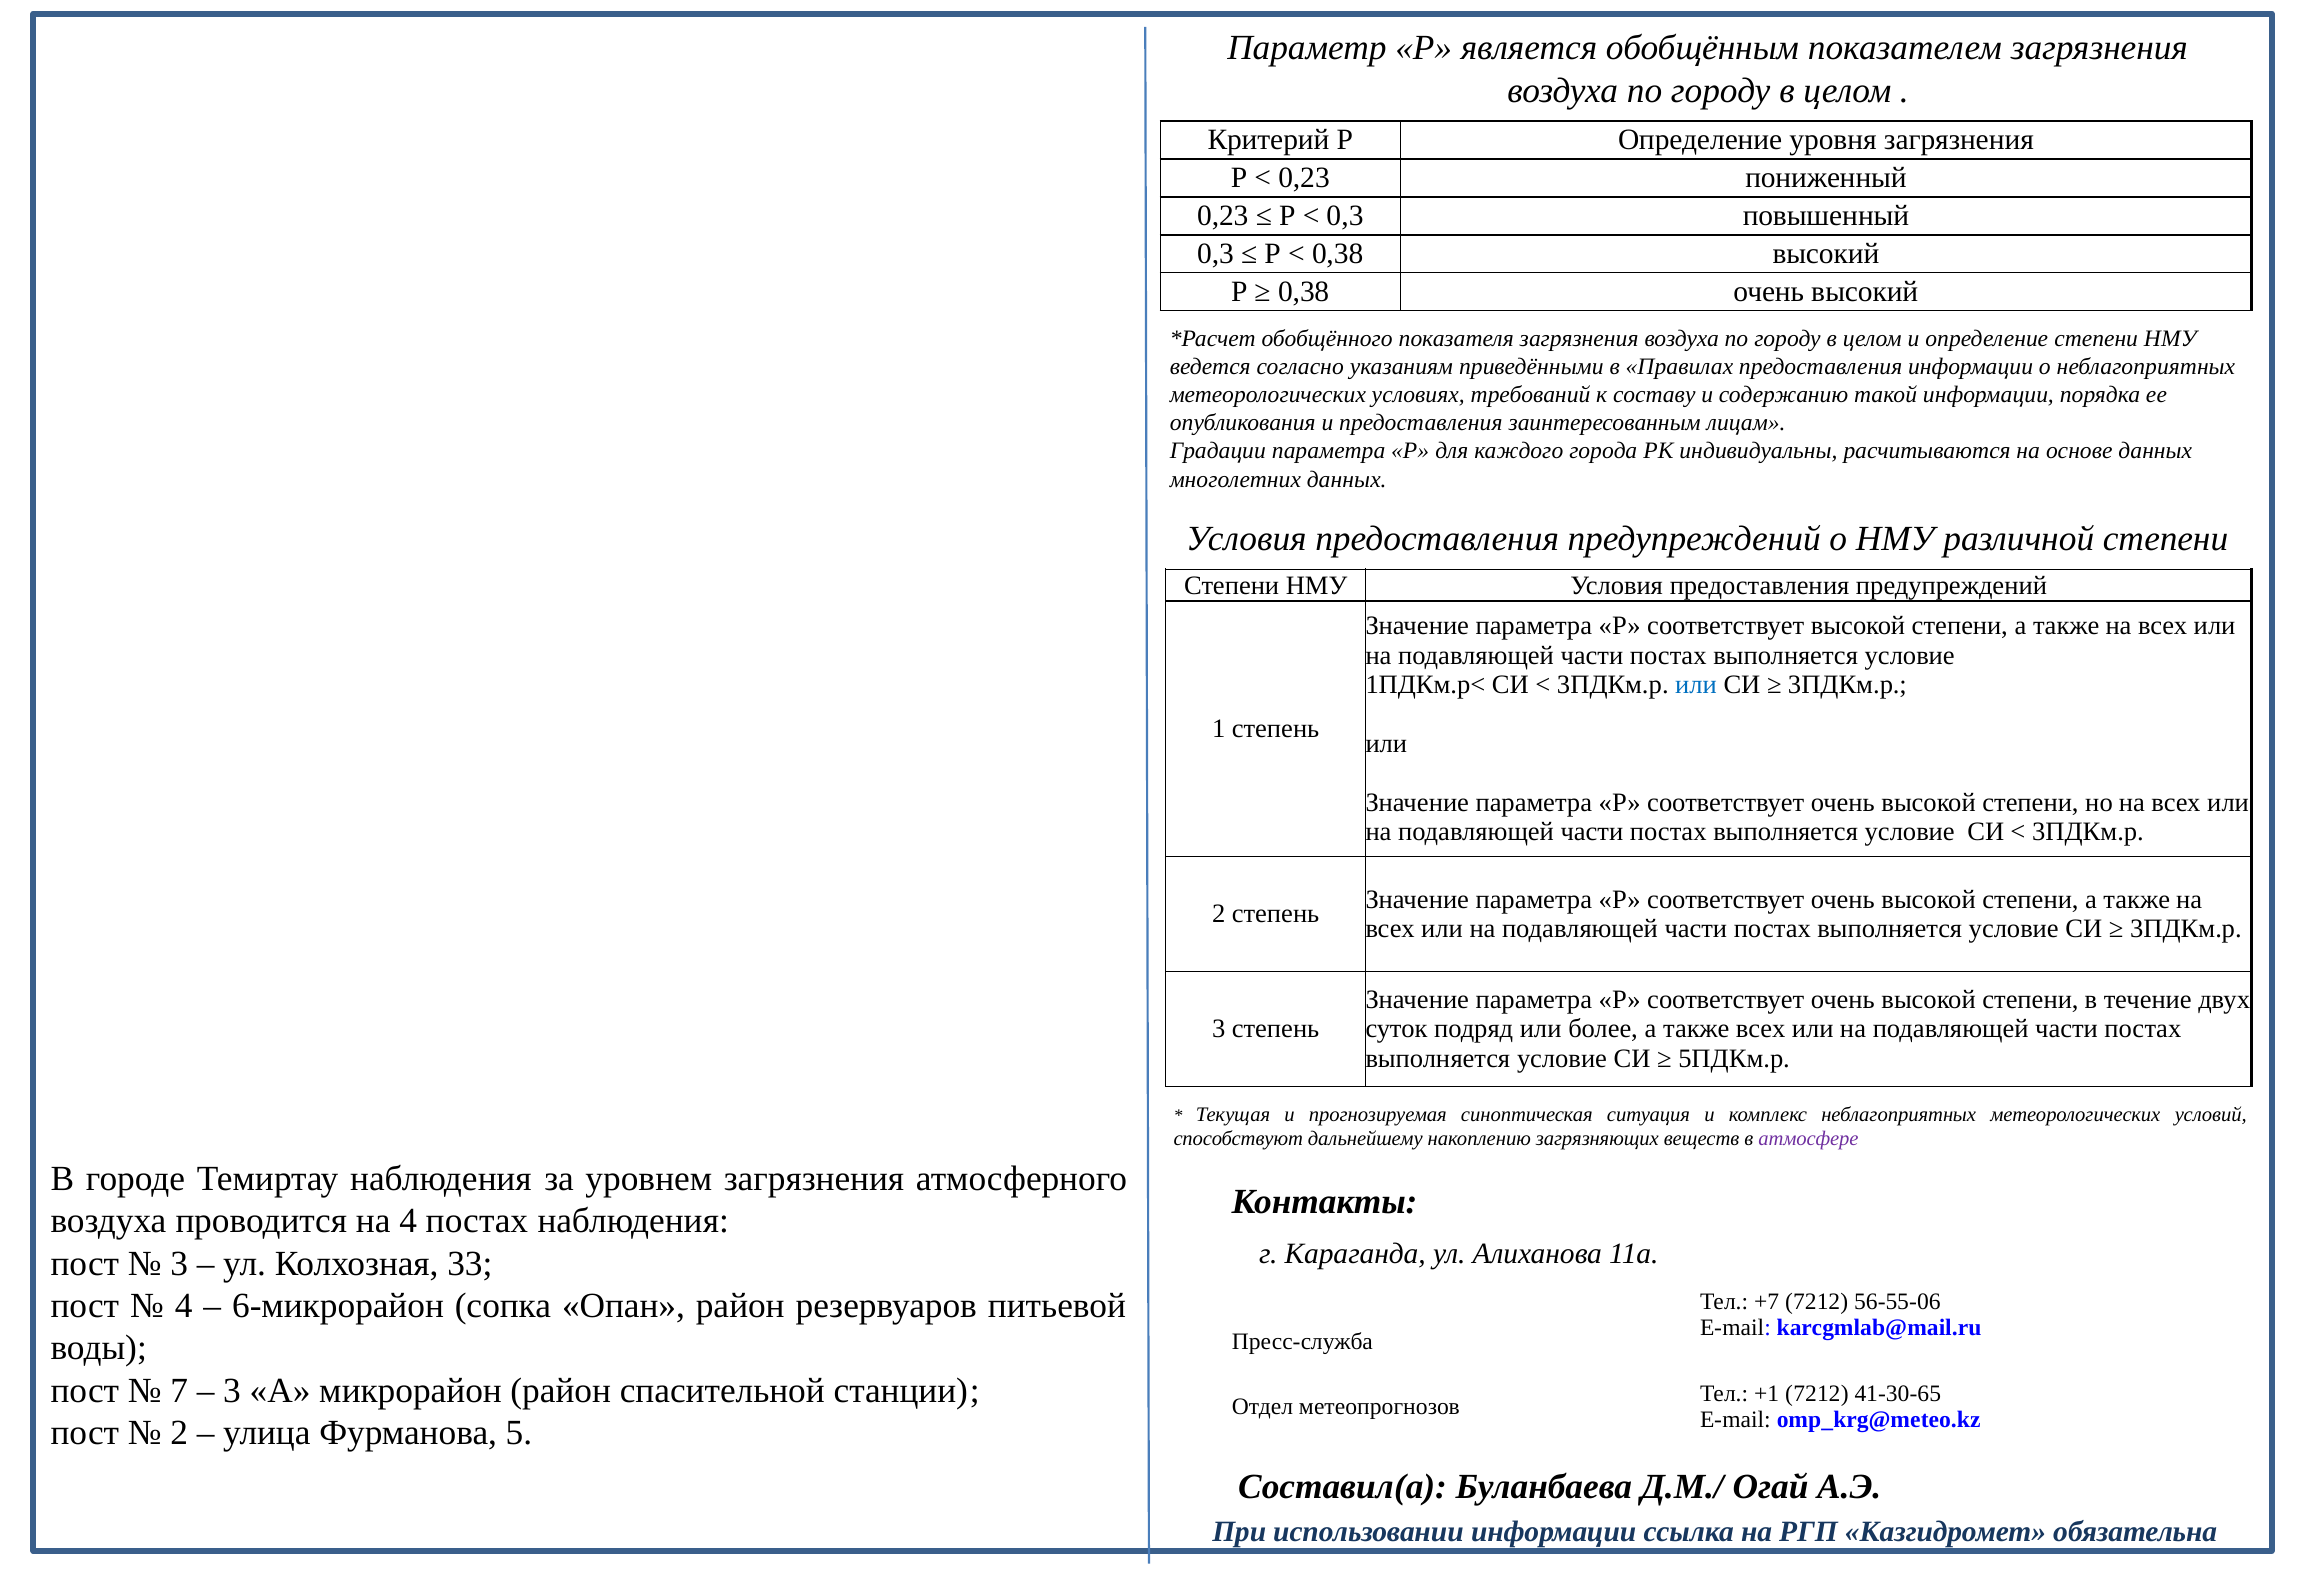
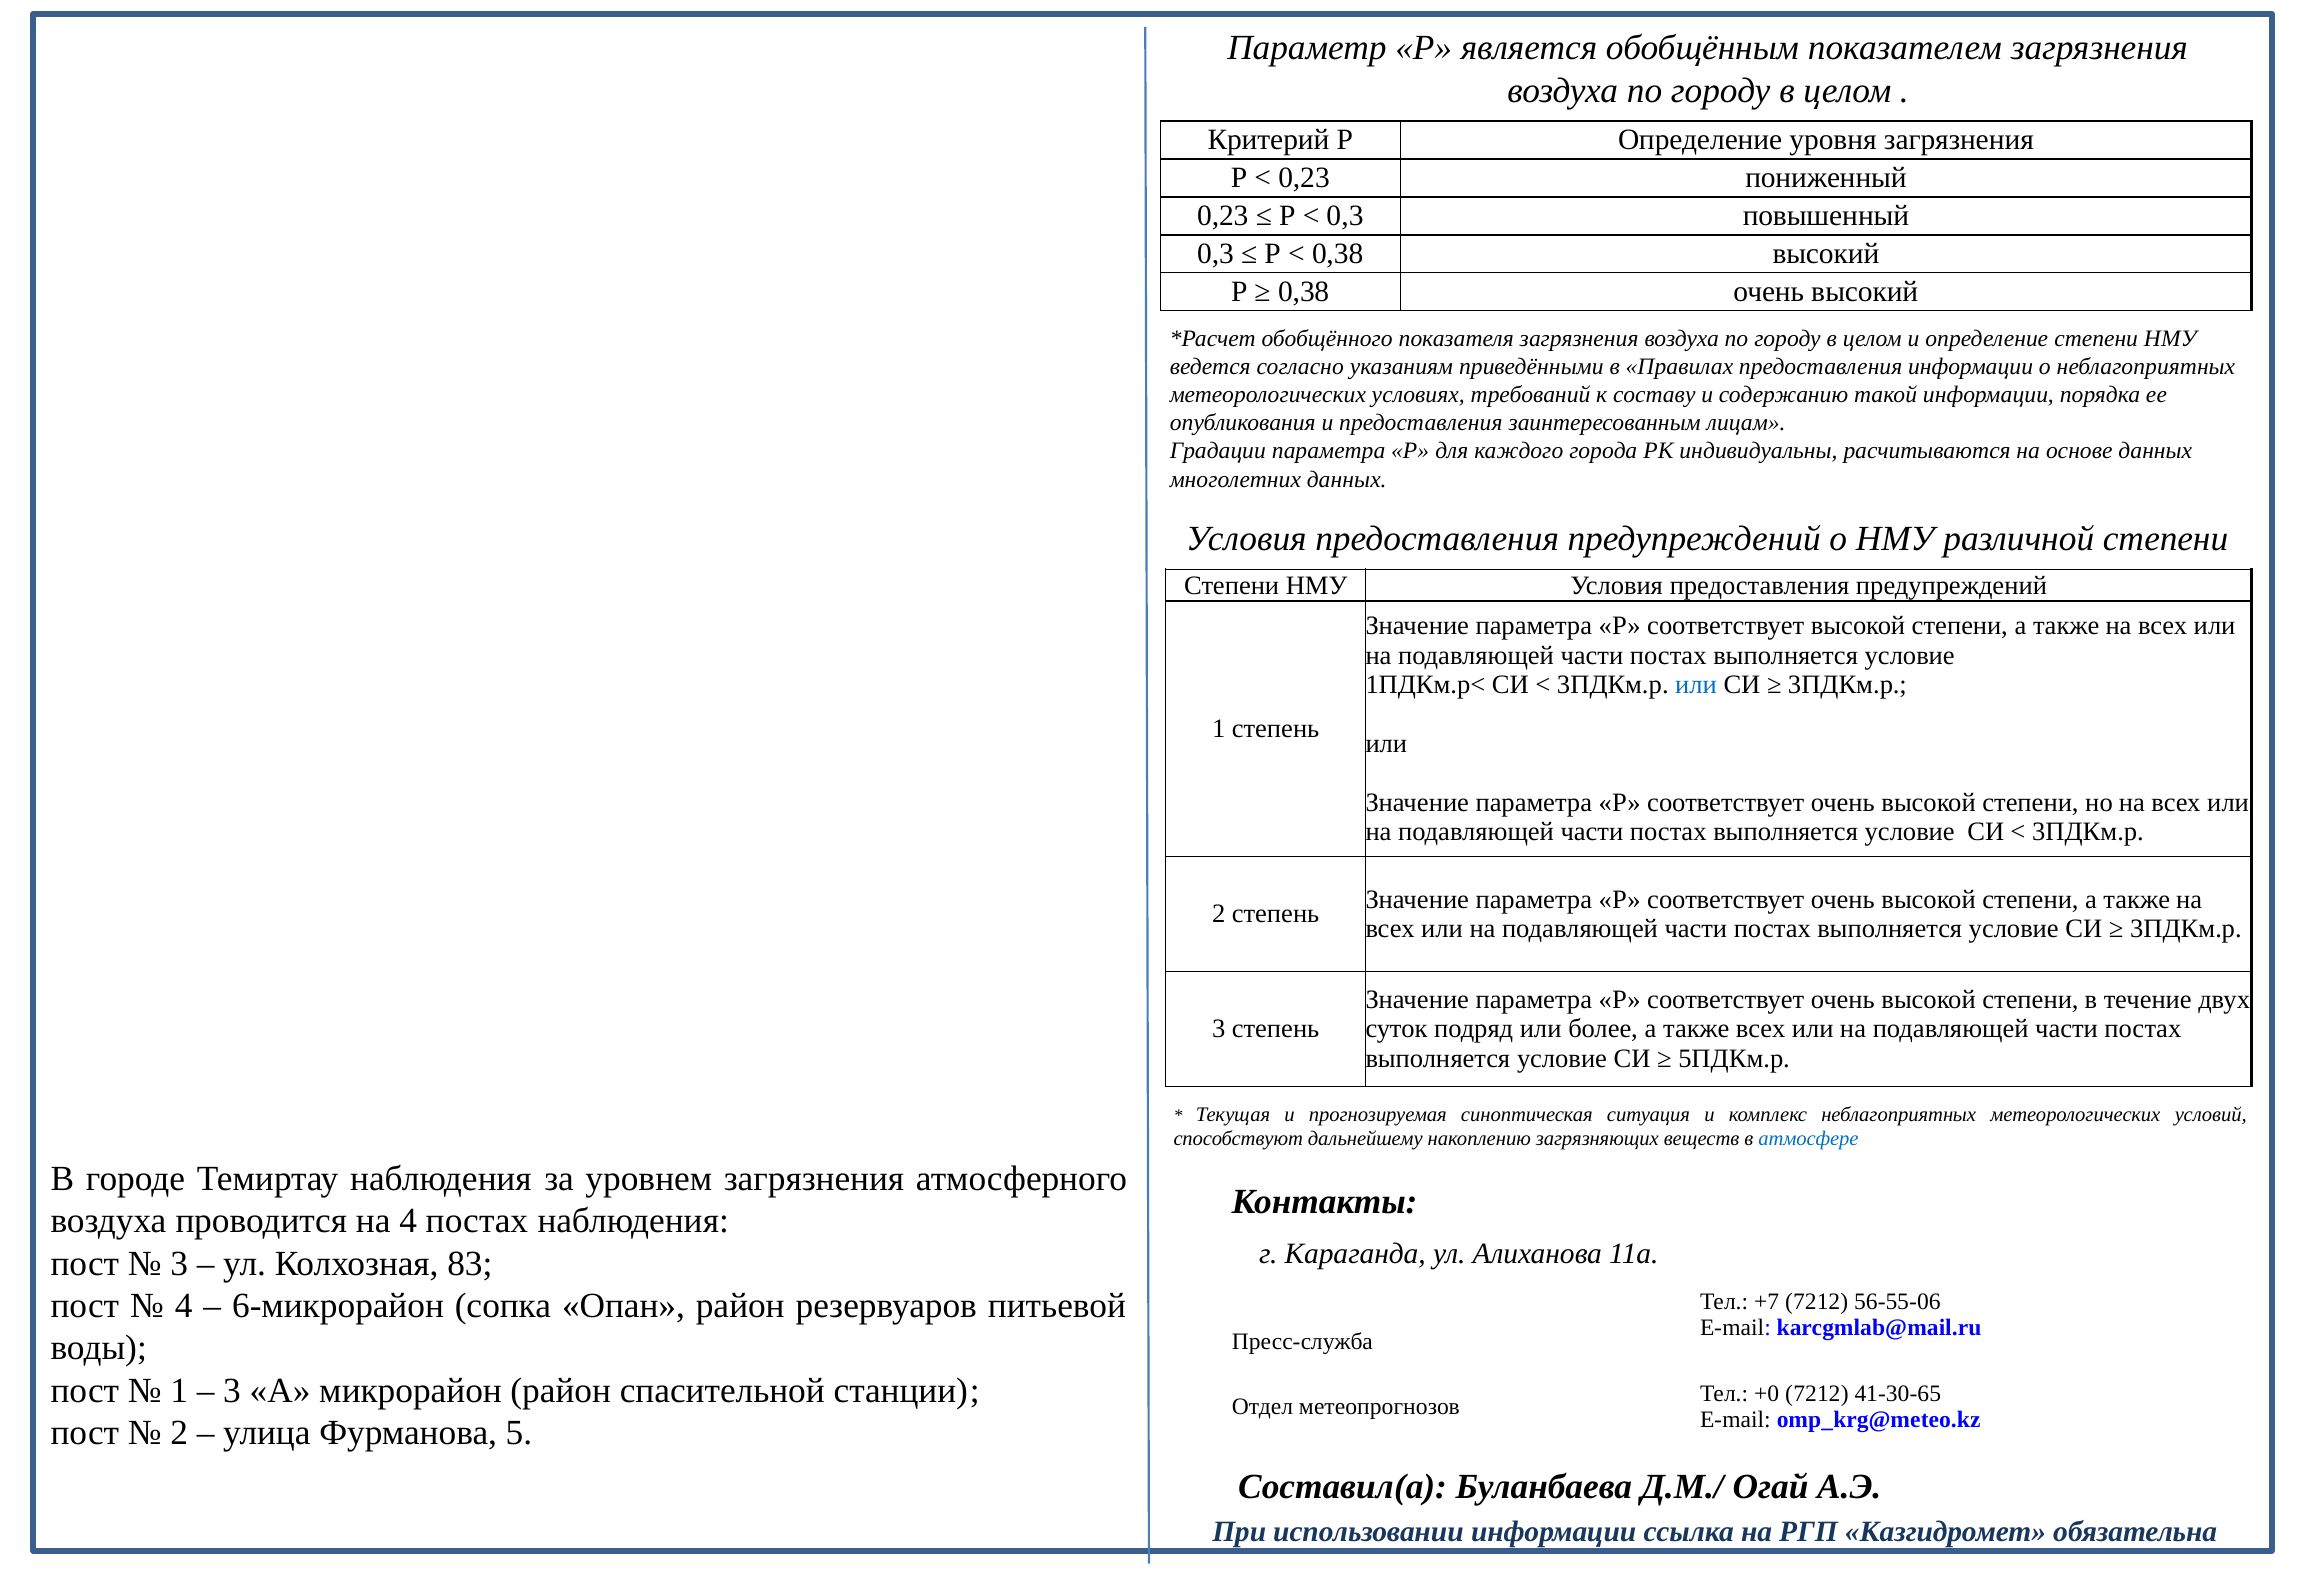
атмосфере colour: purple -> blue (1808, 1139)
33: 33 -> 83 (470, 1263)
7: 7 -> 1 (179, 1391)
+1: +1 -> +0 (1767, 1394)
